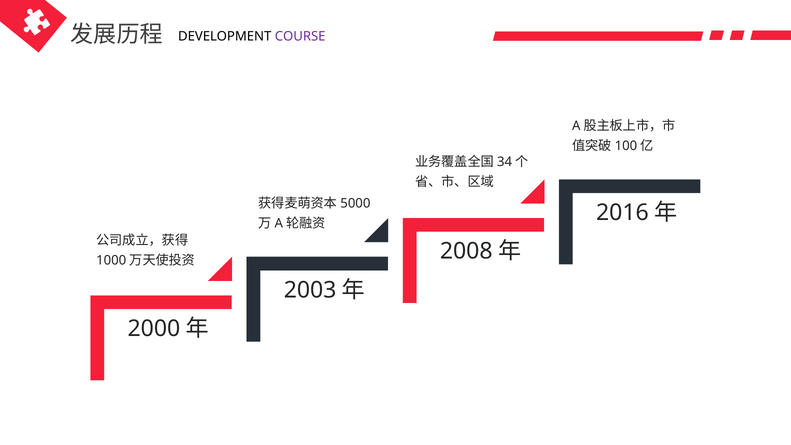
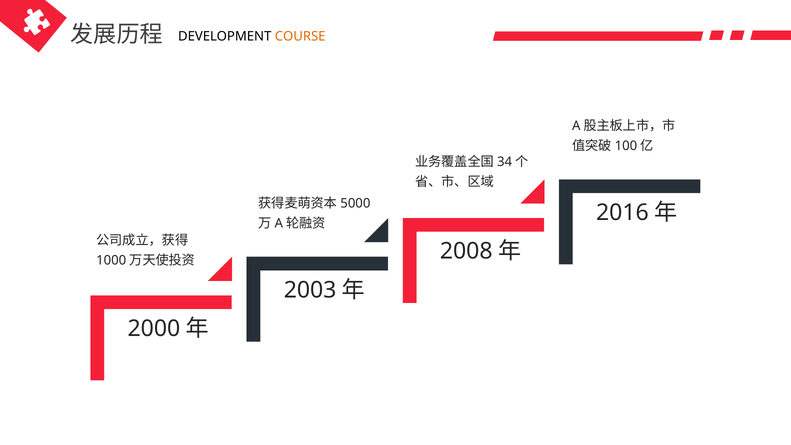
COURSE colour: purple -> orange (300, 36)
